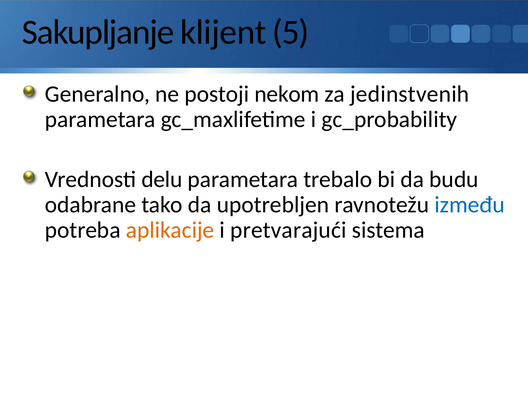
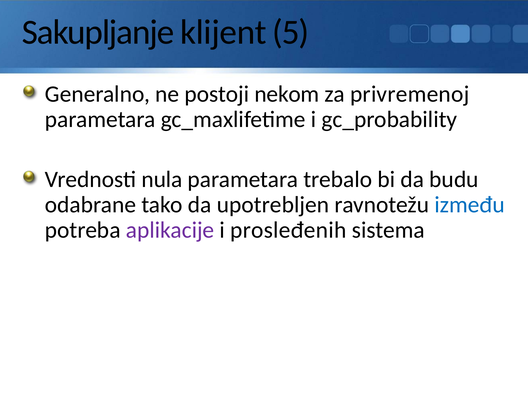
jedinstvenih: jedinstvenih -> privremenoj (410, 94)
delu: delu -> nula (162, 179)
aplikacije colour: orange -> purple (170, 230)
pretvarajući: pretvarajući -> prosleđenih (288, 230)
